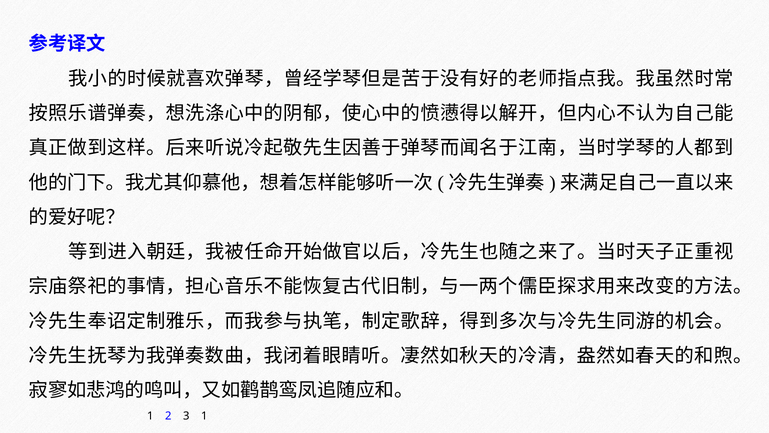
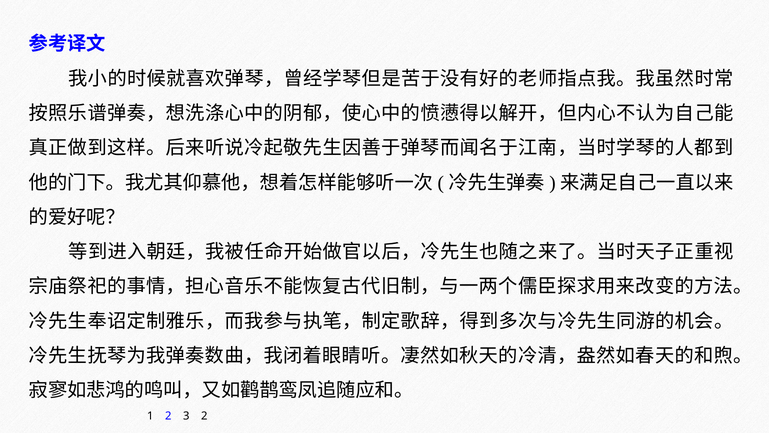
3 1: 1 -> 2 (204, 416)
